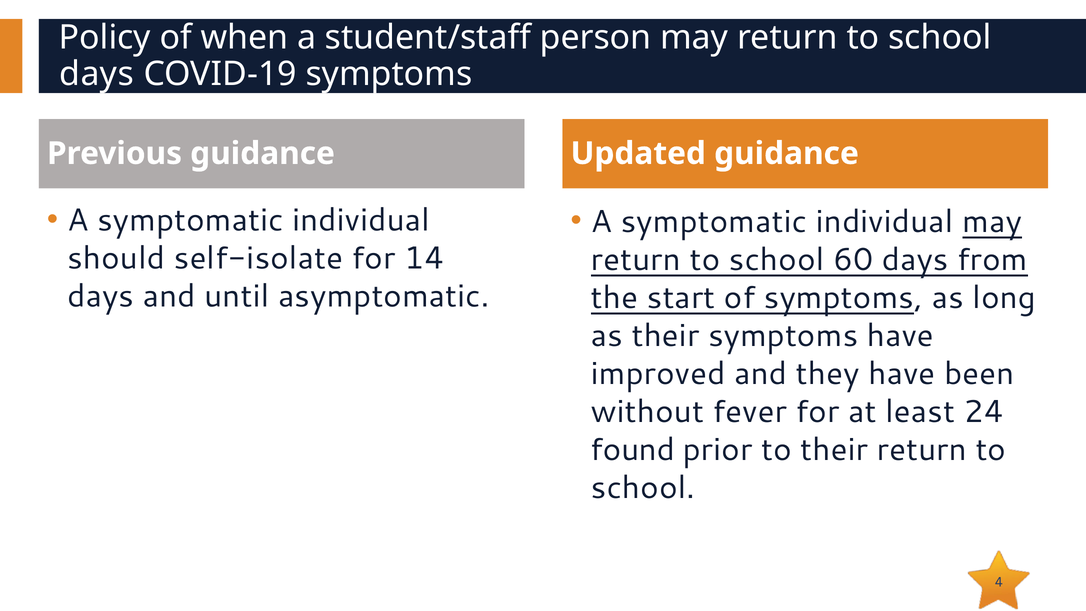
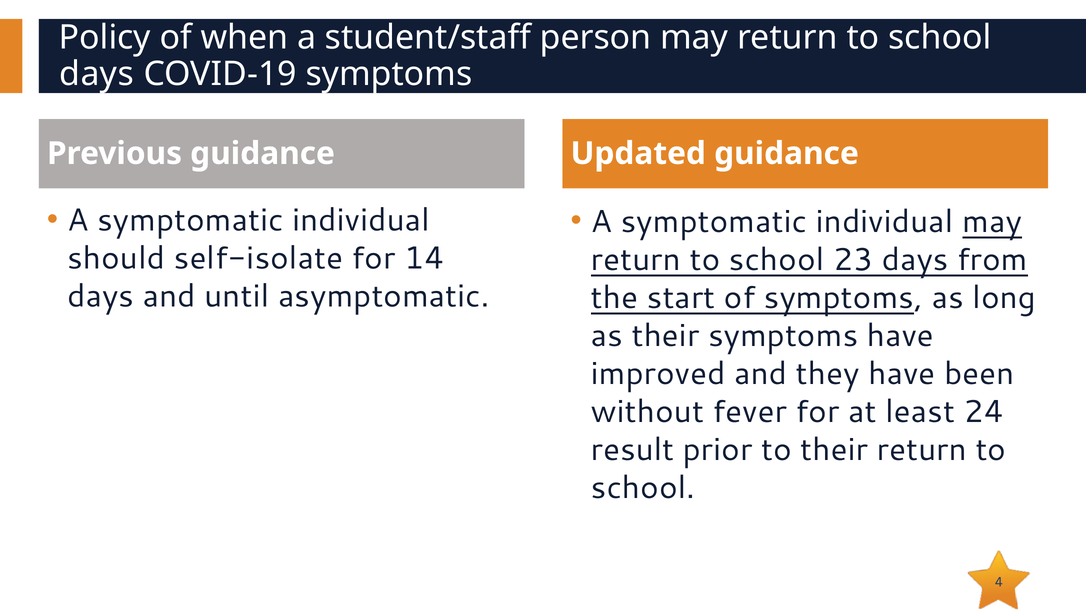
60: 60 -> 23 (853, 260)
found: found -> result (633, 450)
